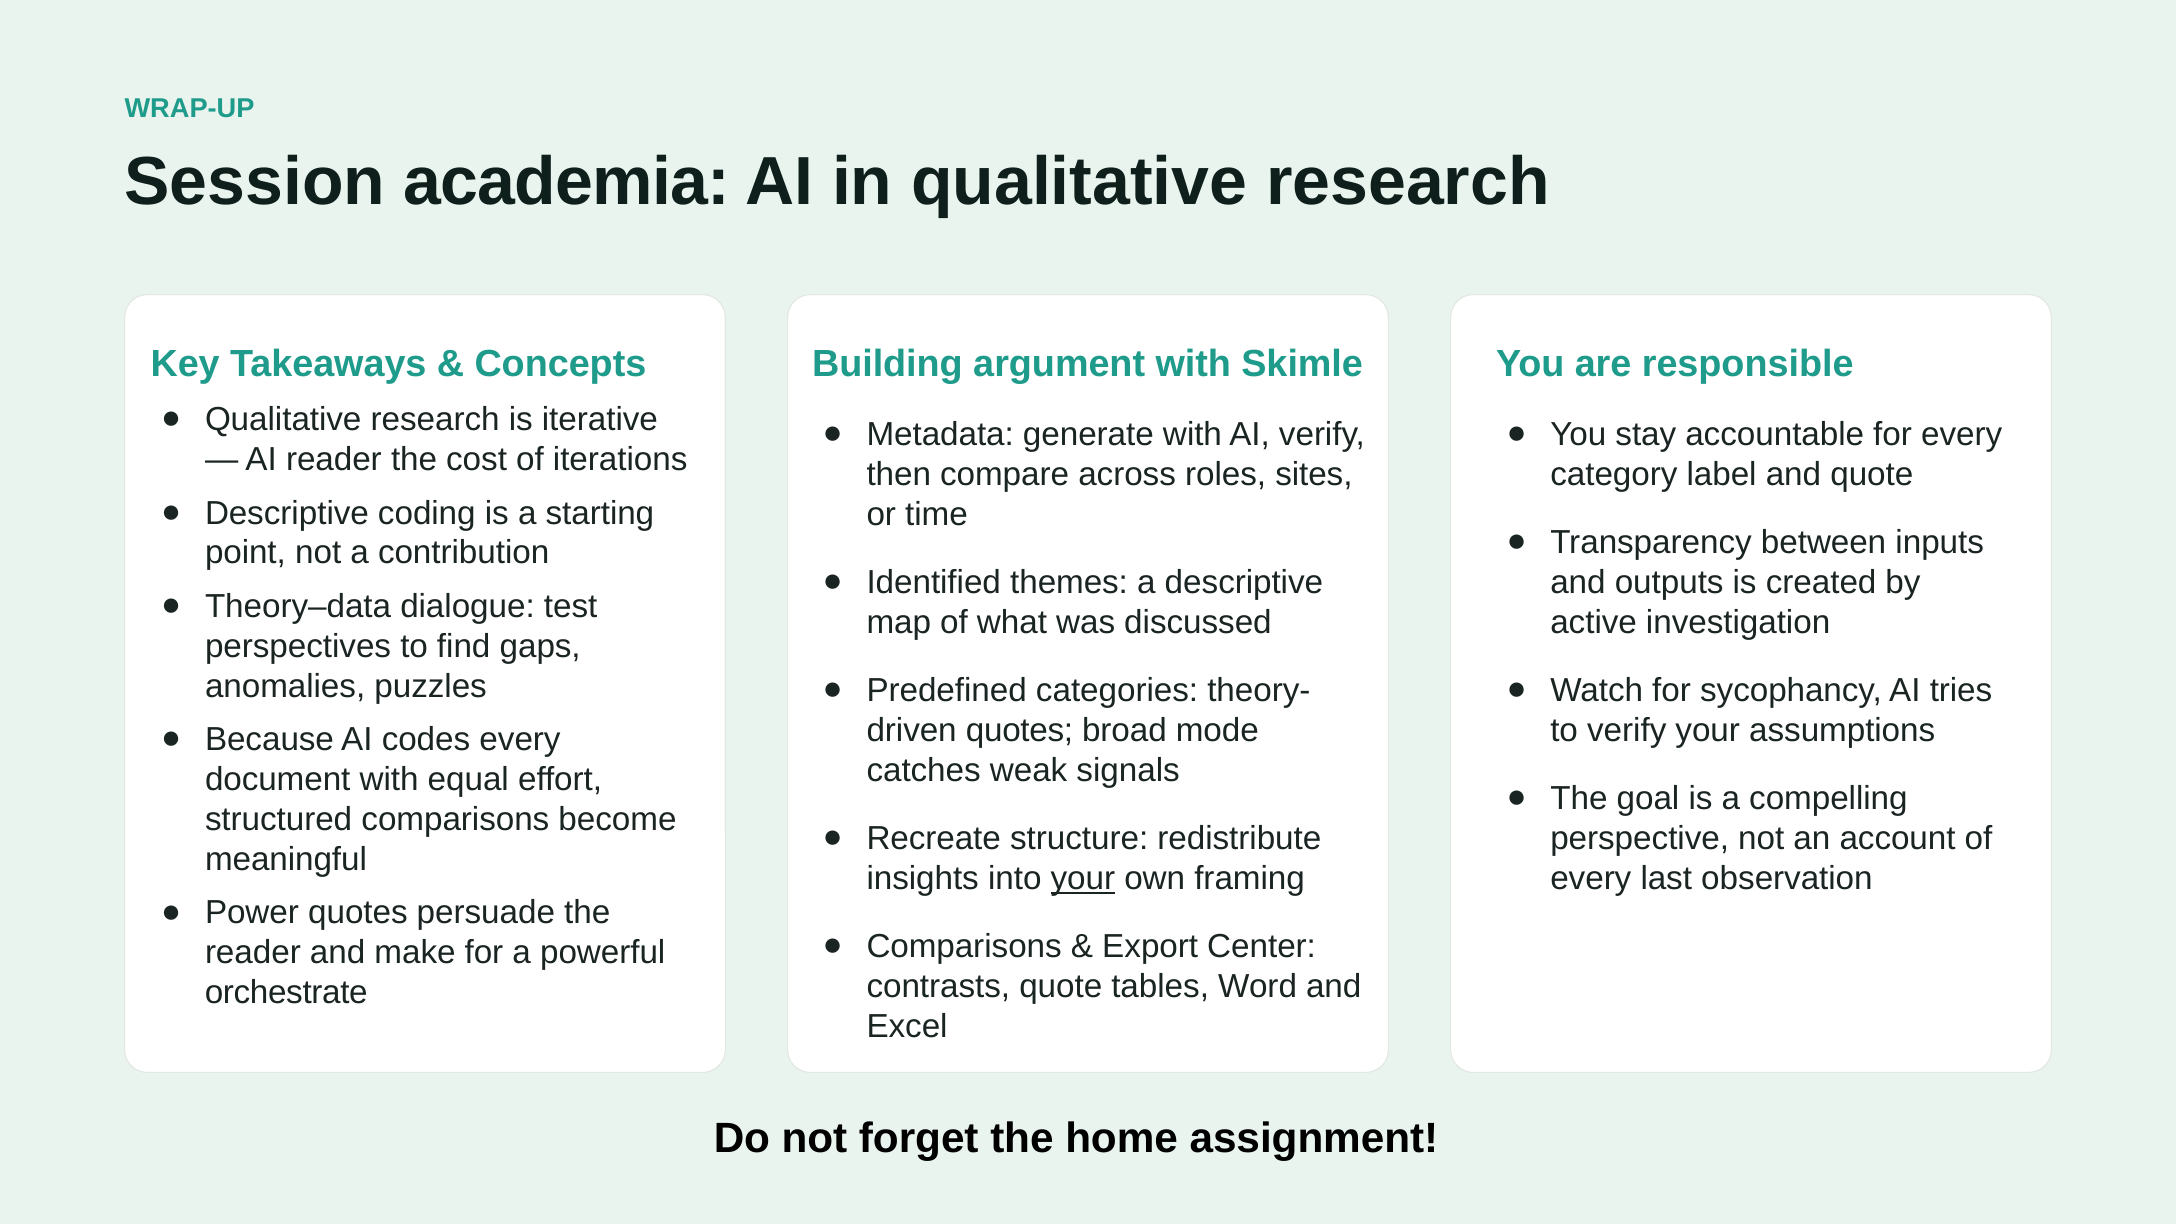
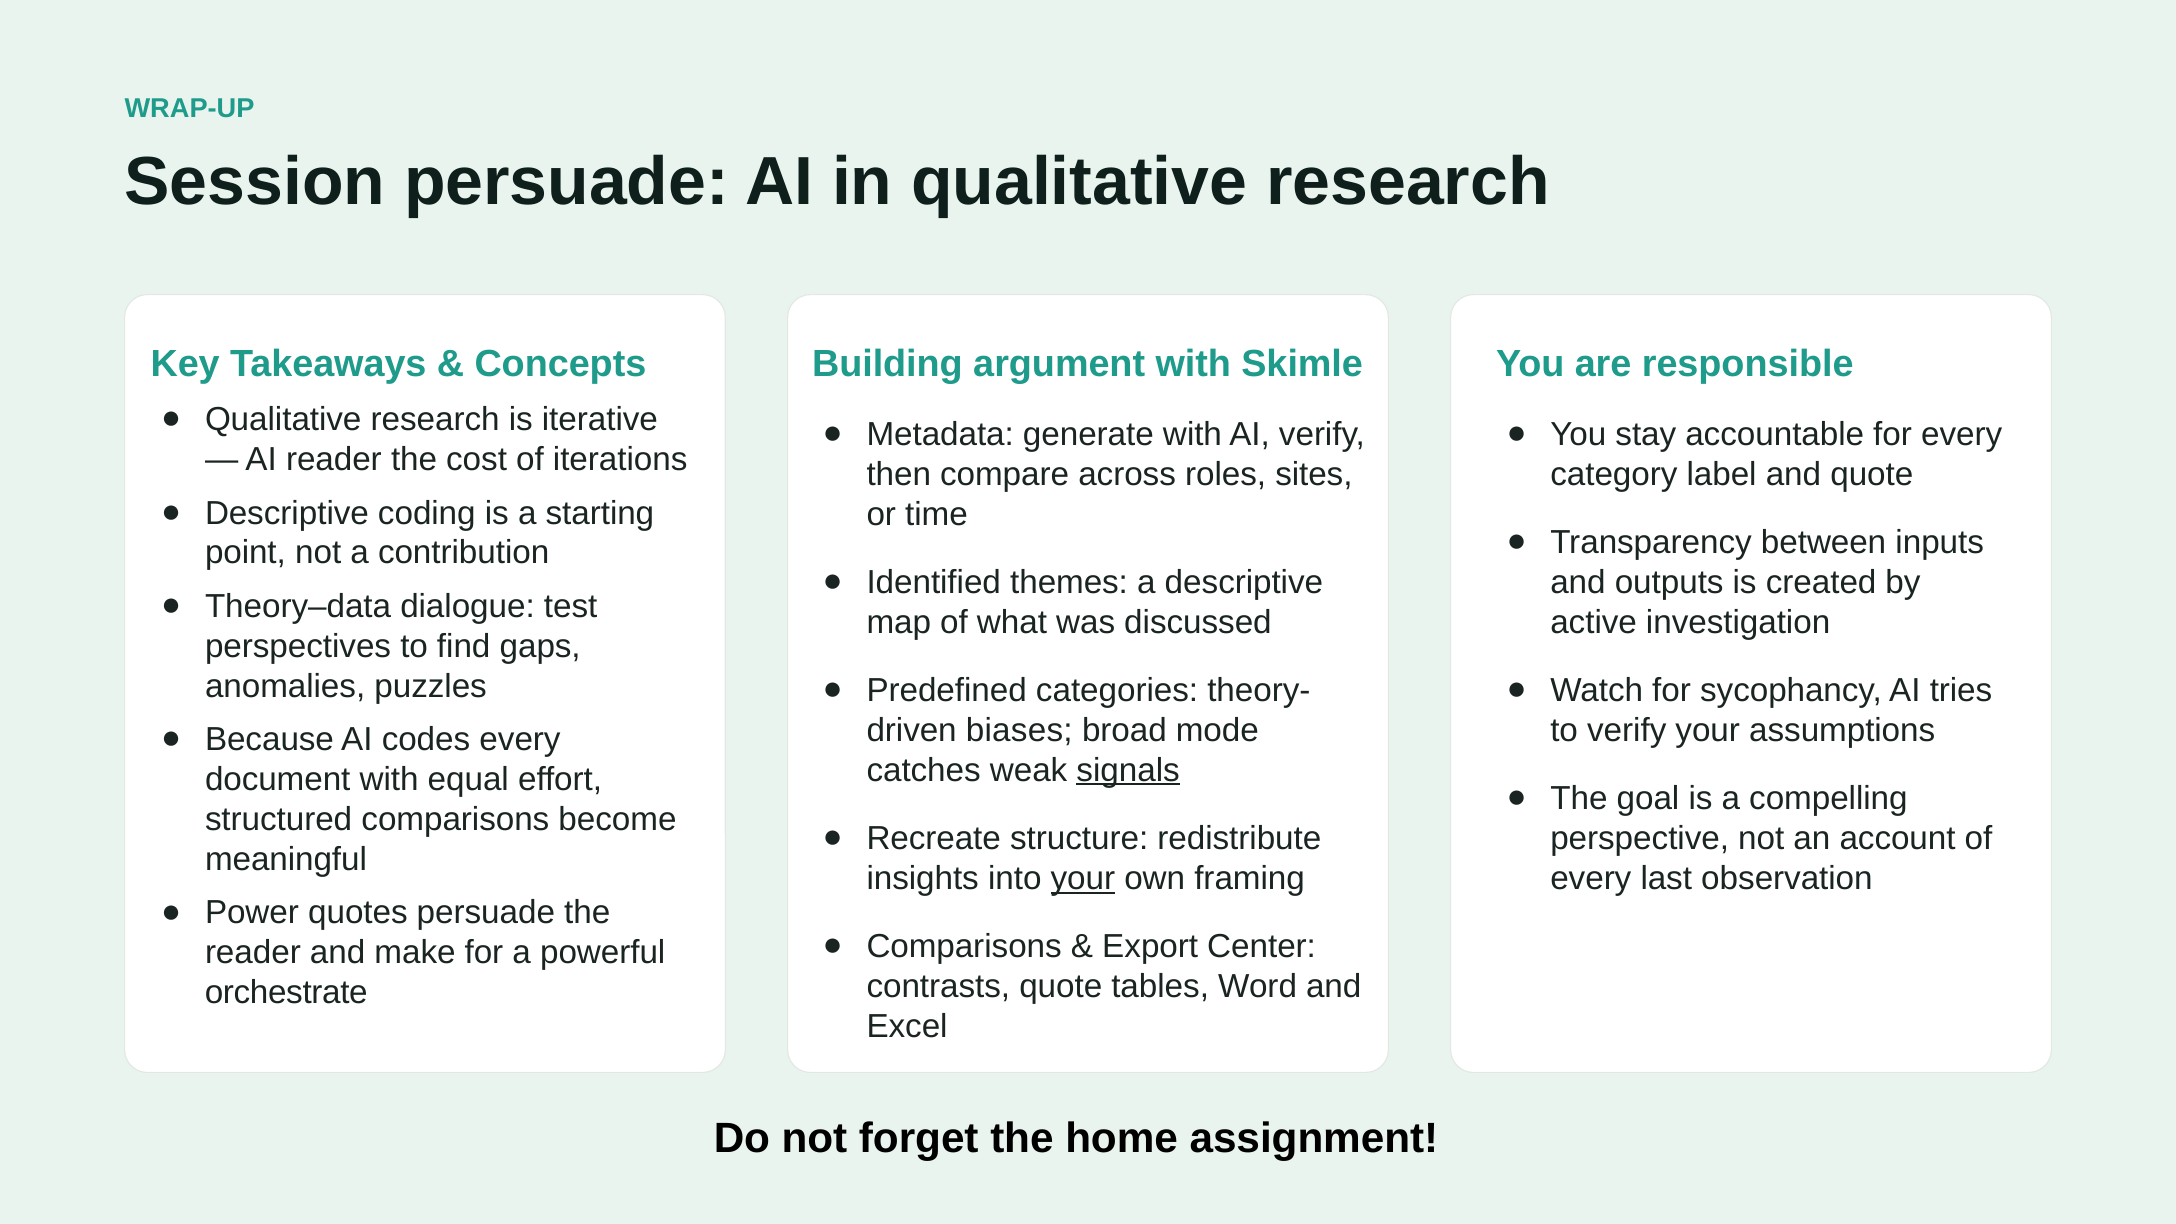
Session academia: academia -> persuade (566, 182)
quotes: quotes -> biases (1019, 730)
signals underline: none -> present (1128, 770)
